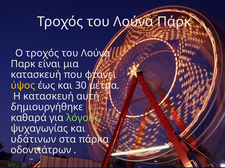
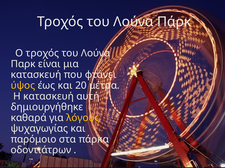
30: 30 -> 20 (81, 86)
λόγους colour: light green -> yellow (83, 118)
υδάτινων: υδάτινων -> παρόμοιο (34, 140)
